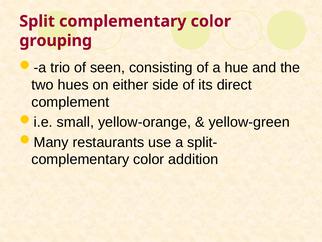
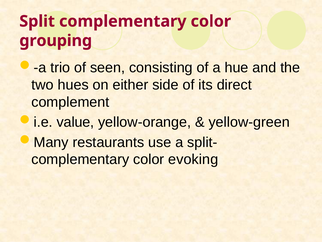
small: small -> value (75, 122)
addition: addition -> evoking (193, 159)
